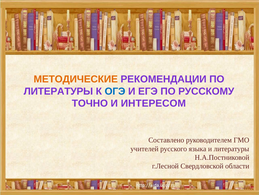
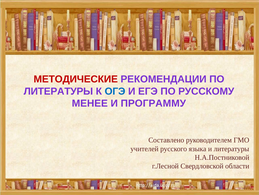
МЕТОДИЧЕСКИЕ colour: orange -> red (76, 79)
ТОЧНО: ТОЧНО -> МЕНЕЕ (90, 103)
ИНТЕРЕСОМ: ИНТЕРЕСОМ -> ПРОГРАММУ (153, 103)
